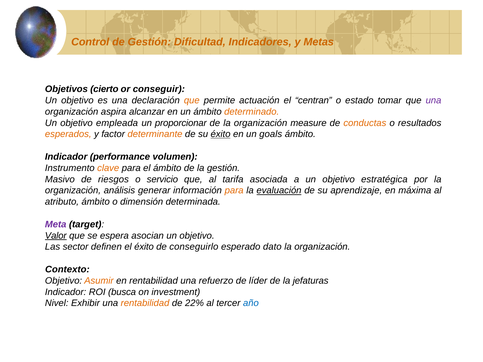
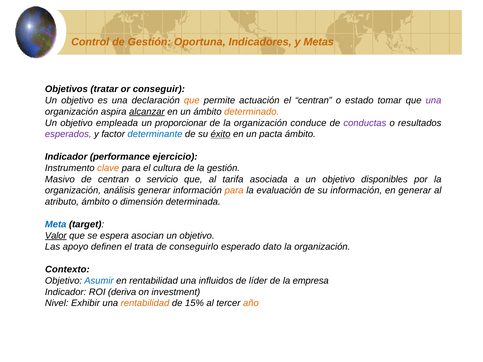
Dificultad: Dificultad -> Oportuna (200, 42)
cierto: cierto -> tratar (104, 89)
alcanzar underline: none -> present (147, 112)
measure: measure -> conduce (308, 123)
conductas colour: orange -> purple (365, 123)
esperados colour: orange -> purple (68, 134)
determinante colour: orange -> blue (155, 134)
goals: goals -> pacta (271, 134)
volumen: volumen -> ejercicio (175, 157)
el ámbito: ámbito -> cultura (167, 168)
de riesgos: riesgos -> centran (113, 179)
estratégica: estratégica -> disponibles (384, 179)
evaluación underline: present -> none (279, 191)
su aprendizaje: aprendizaje -> información (356, 191)
en máxima: máxima -> generar (415, 191)
Meta colour: purple -> blue (56, 224)
sector: sector -> apoyo (76, 247)
el éxito: éxito -> trata (144, 247)
Asumir colour: orange -> blue (99, 281)
refuerzo: refuerzo -> influidos (216, 281)
jefaturas: jefaturas -> empresa (311, 281)
busca: busca -> deriva (122, 292)
22%: 22% -> 15% (194, 303)
año colour: blue -> orange (251, 303)
